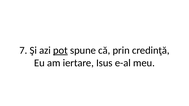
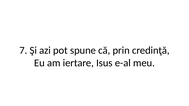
pot underline: present -> none (60, 50)
